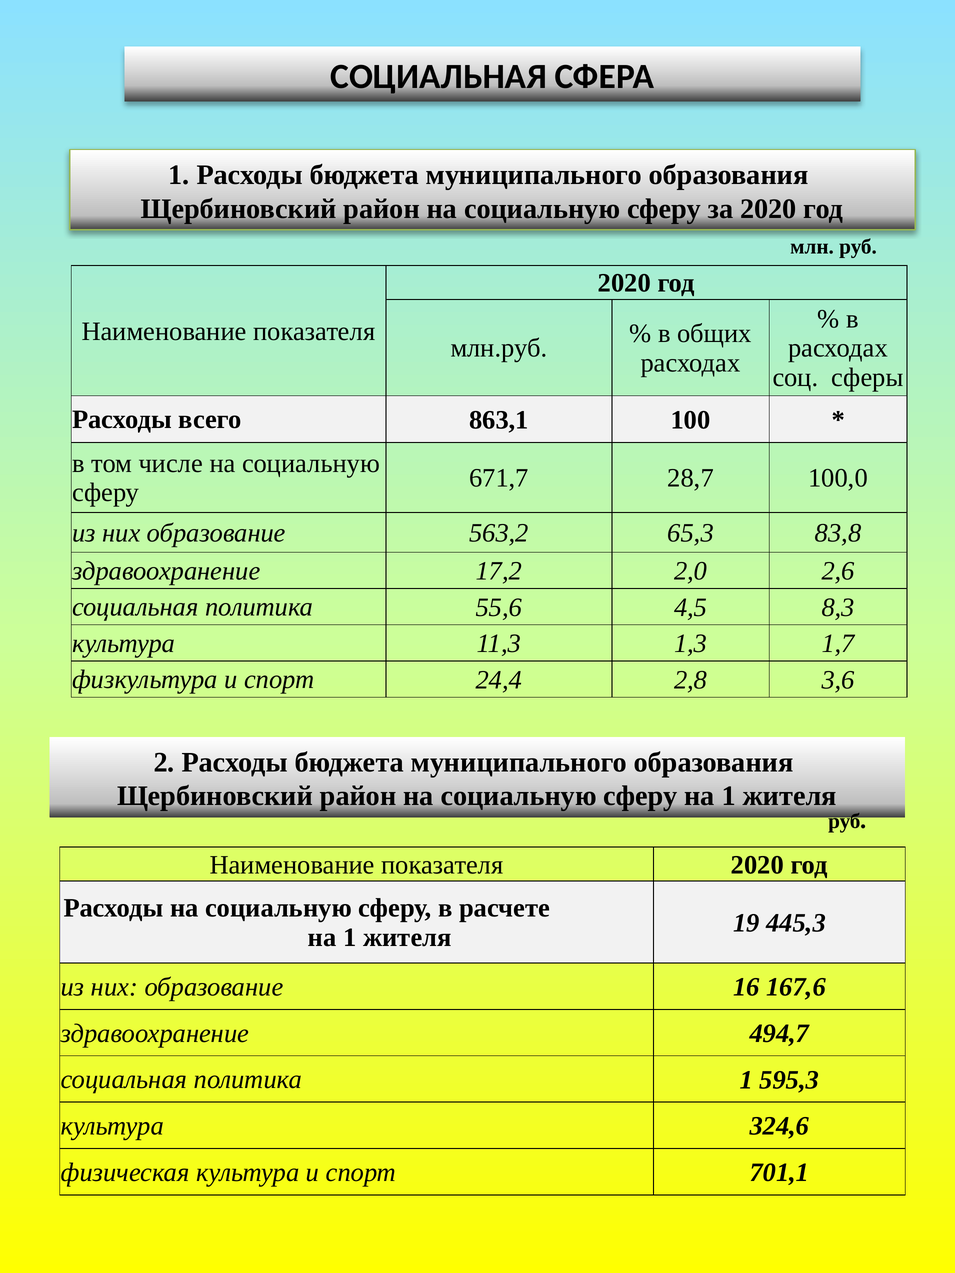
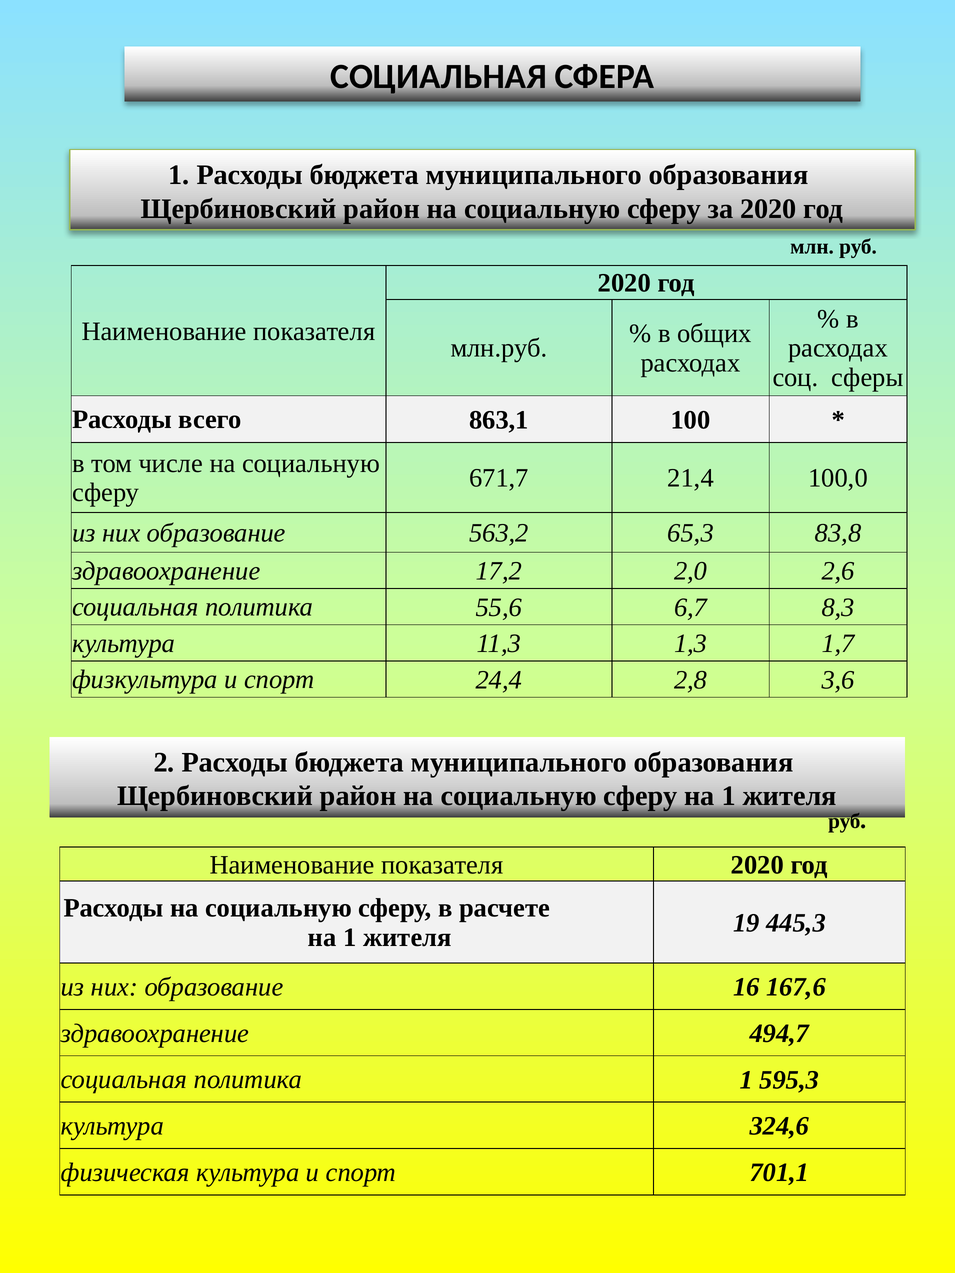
28,7: 28,7 -> 21,4 (691, 478)
4,5: 4,5 -> 6,7 (691, 608)
